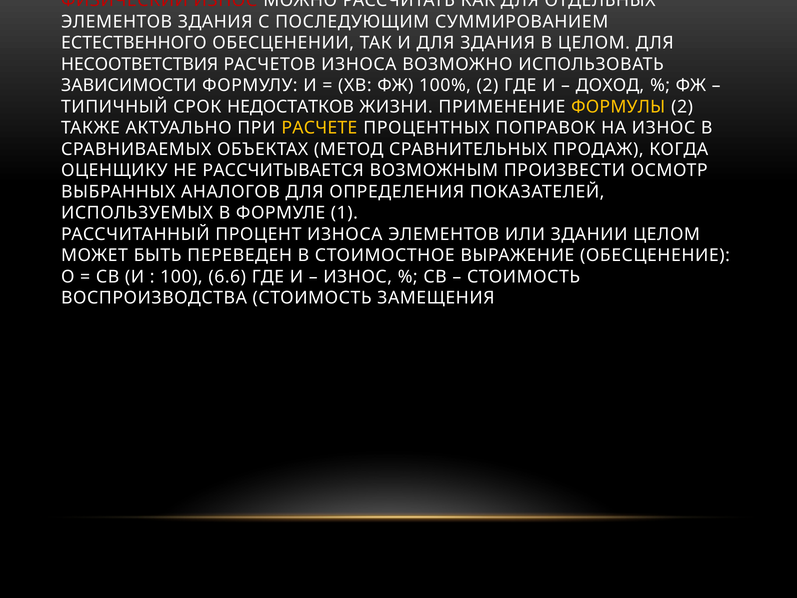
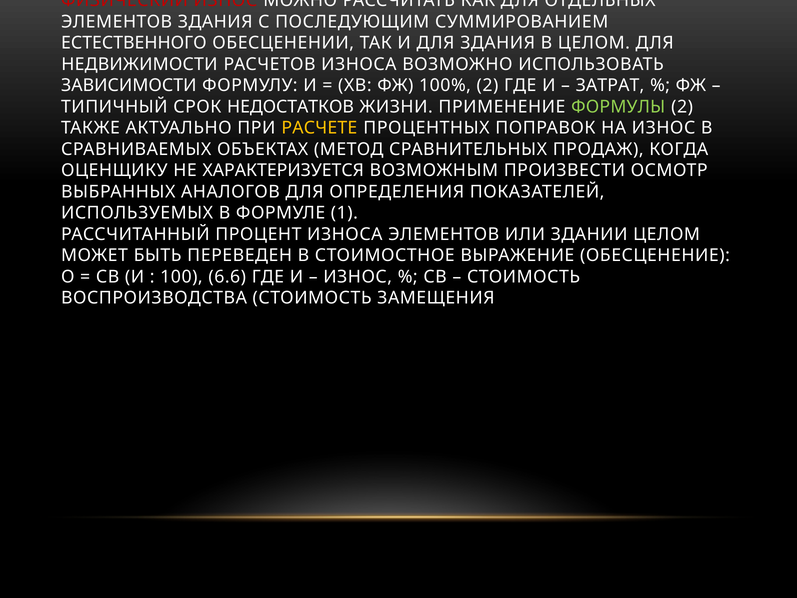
НЕСООТВЕТСТВИЯ: НЕСООТВЕТСТВИЯ -> НЕДВИЖИМОСТИ (139, 64)
ДОХОД: ДОХОД -> ЗАТРАТ (610, 86)
ФОРМУЛЫ colour: yellow -> light green (618, 107)
РАССЧИТЫВАЕТСЯ: РАССЧИТЫВАЕТСЯ -> ХАРАКТЕРИЗУЕТСЯ (283, 171)
